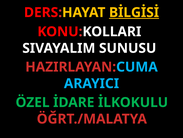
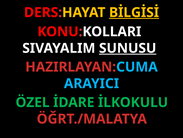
SUNUSU underline: none -> present (128, 48)
